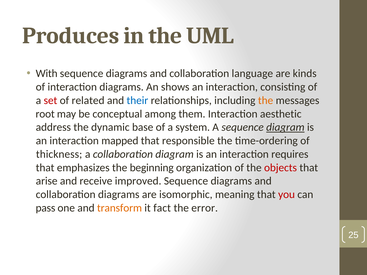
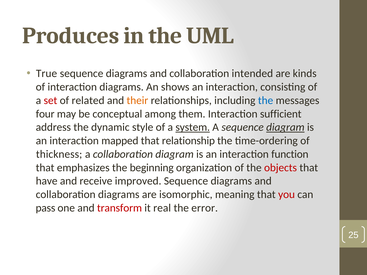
With: With -> True (47, 74)
language: language -> intended (252, 74)
their colour: blue -> orange (137, 100)
the colour: orange -> blue (266, 100)
root: root -> four (45, 114)
aesthetic: aesthetic -> sufficient (281, 114)
base: base -> style (143, 127)
system underline: none -> present (193, 127)
responsible: responsible -> relationship (188, 141)
requires: requires -> function (290, 154)
arise: arise -> have (47, 181)
transform colour: orange -> red (120, 208)
fact: fact -> real (162, 208)
